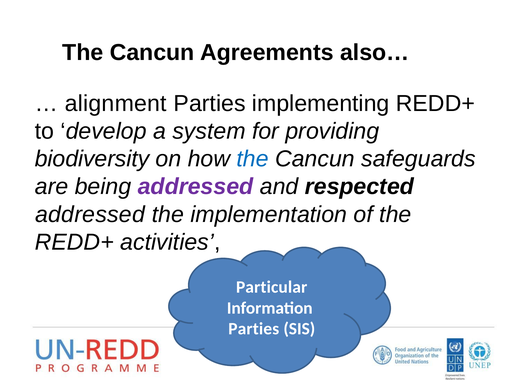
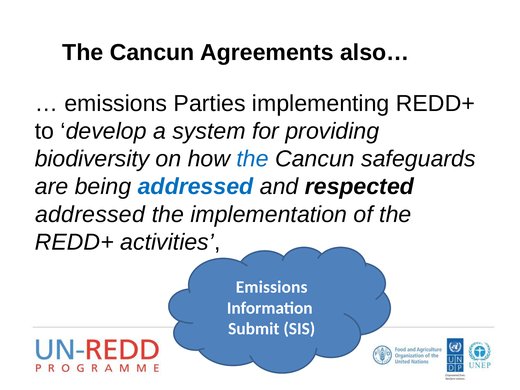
alignment: alignment -> emissions (116, 103)
addressed colour: purple -> blue (196, 187)
Particular: Particular -> Emissions (272, 287)
Parties: Parties -> Submit (254, 329)
